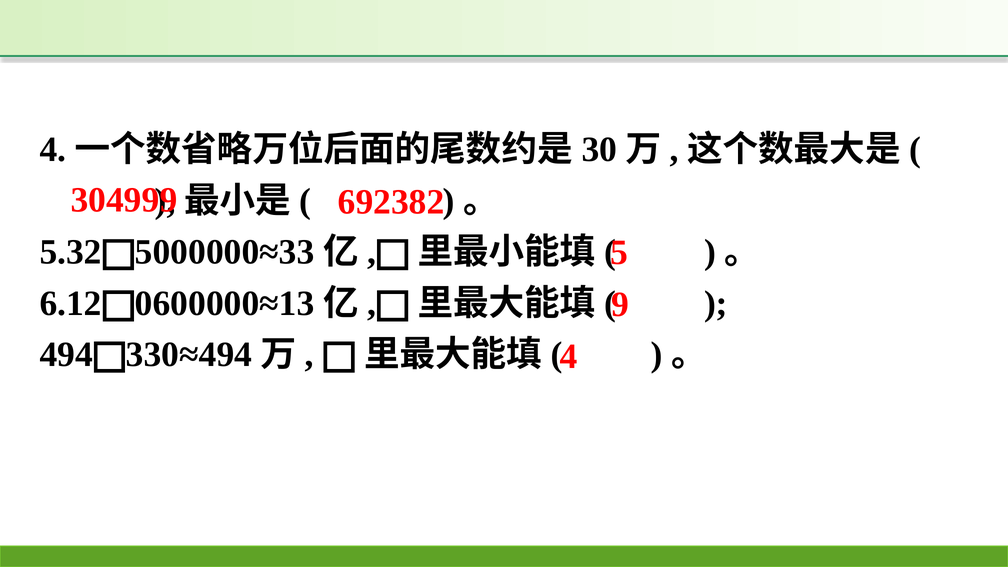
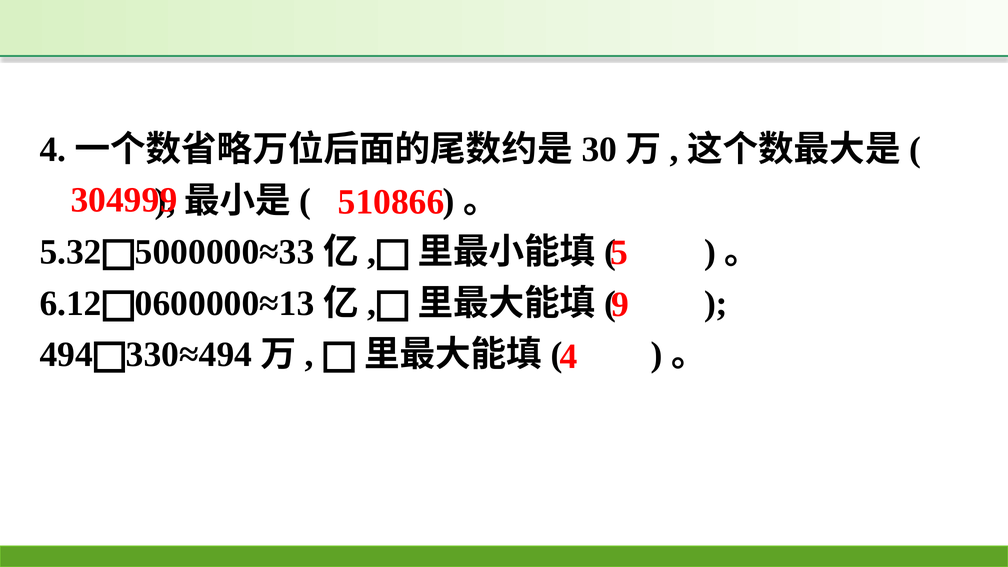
692382: 692382 -> 510866 (391, 202)
